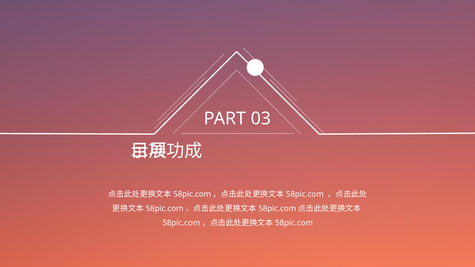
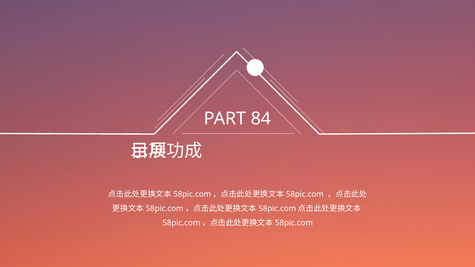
03: 03 -> 84 (261, 119)
